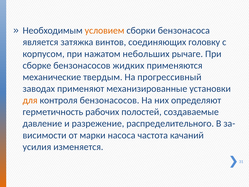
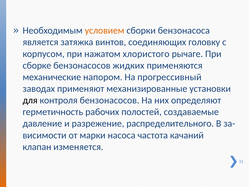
небольших: небольших -> хлористого (146, 54)
твердым: твердым -> напором (103, 77)
для colour: orange -> black (30, 100)
усилия: усилия -> клапан (37, 147)
